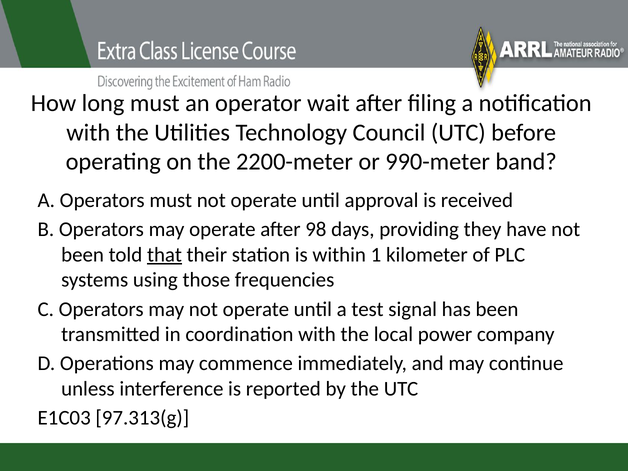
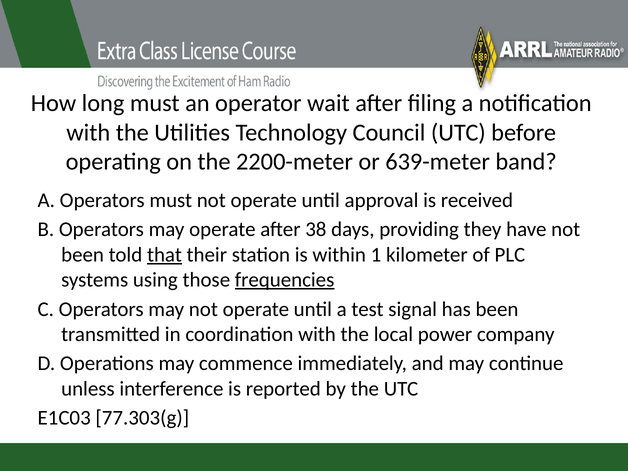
990-meter: 990-meter -> 639-meter (438, 162)
98: 98 -> 38 (316, 230)
frequencies underline: none -> present (285, 280)
97.313(g: 97.313(g -> 77.303(g (142, 418)
